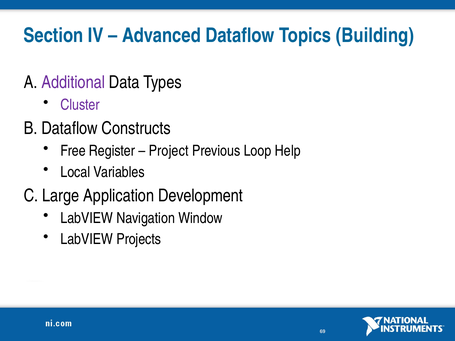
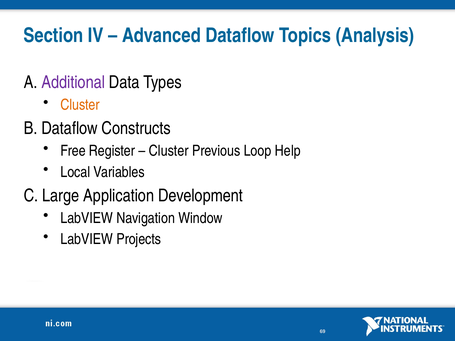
Building: Building -> Analysis (375, 36)
Cluster colour: purple -> orange (80, 105)
Project: Project -> Cluster (169, 151)
